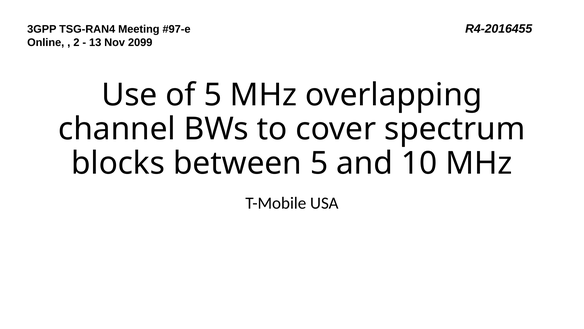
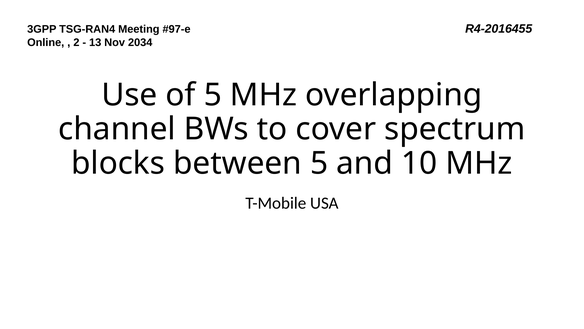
2099: 2099 -> 2034 (140, 42)
